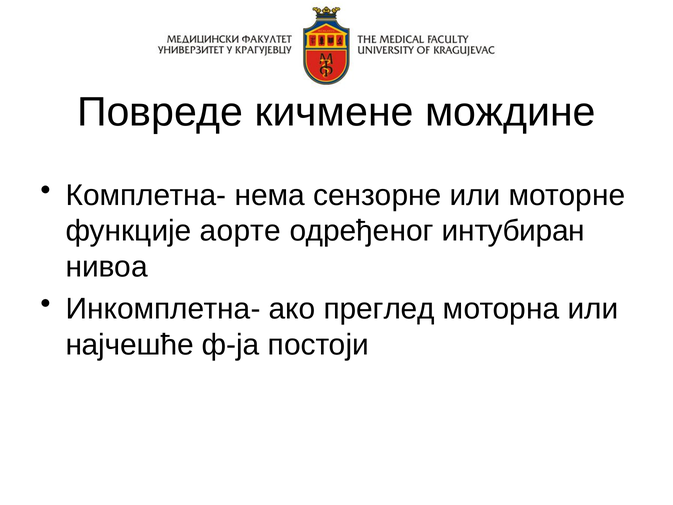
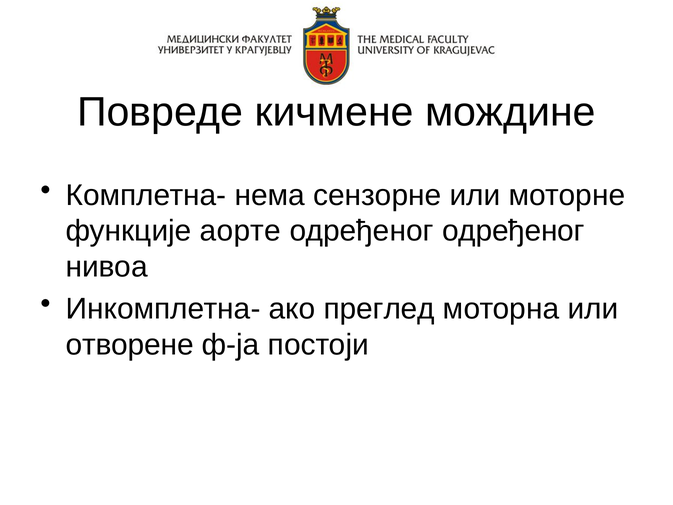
одређеног интубиран: интубиран -> одређеног (513, 231)
најчешће: најчешће -> отворене (130, 345)
